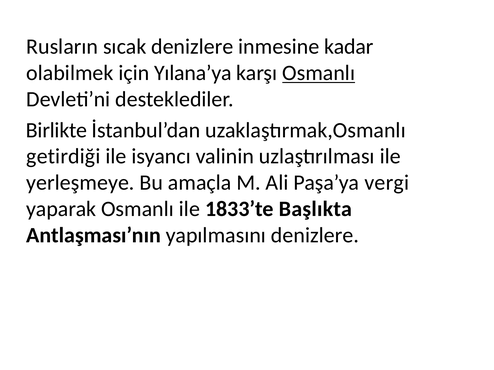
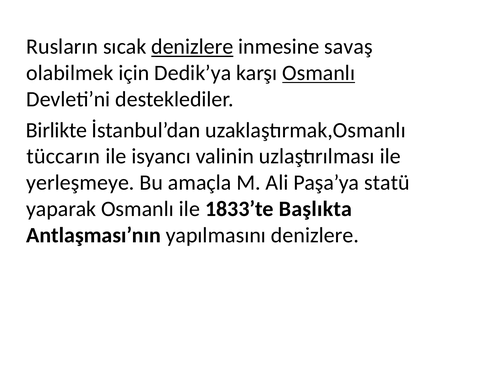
denizlere underline: none -> present (192, 47)
kadar: kadar -> savaş (349, 47)
Yılana’ya: Yılana’ya -> Dedik’ya (193, 73)
getirdiği: getirdiği -> tüccarın (63, 157)
vergi: vergi -> statü (387, 183)
